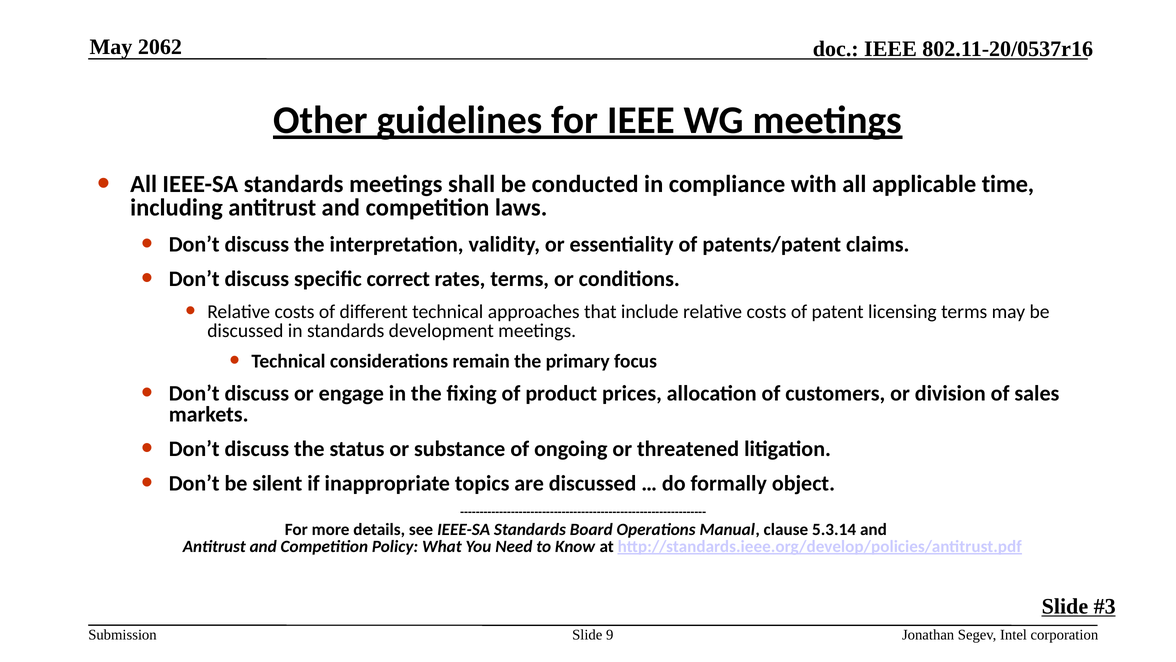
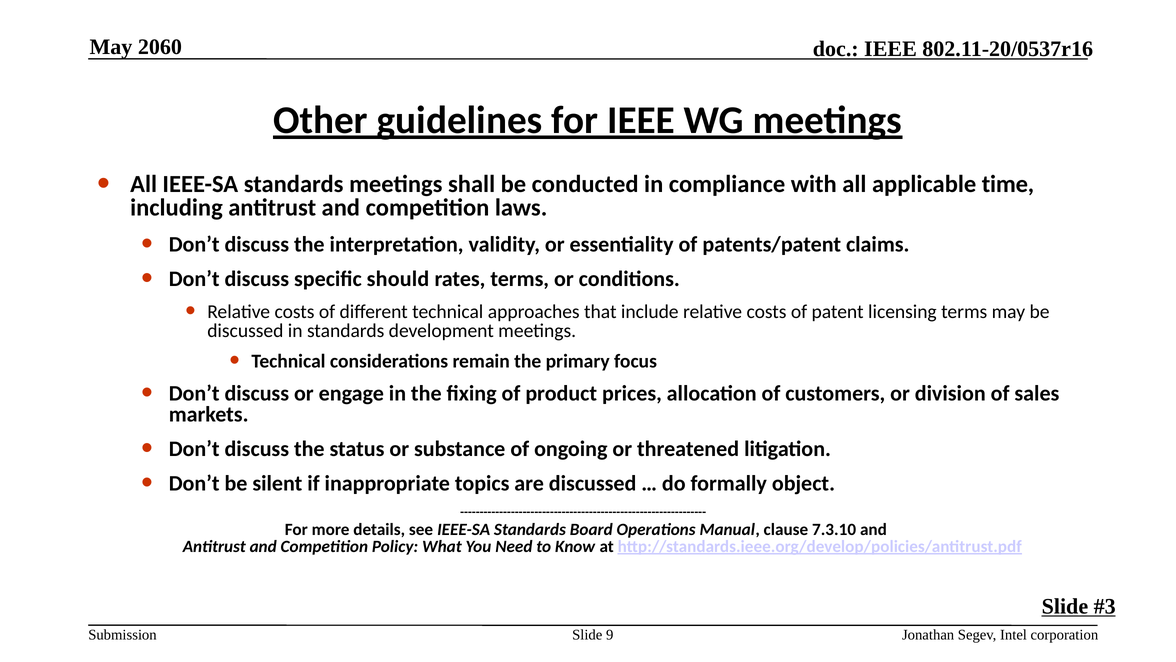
2062: 2062 -> 2060 (160, 47)
correct: correct -> should (398, 279)
5.3.14: 5.3.14 -> 7.3.10 (834, 529)
